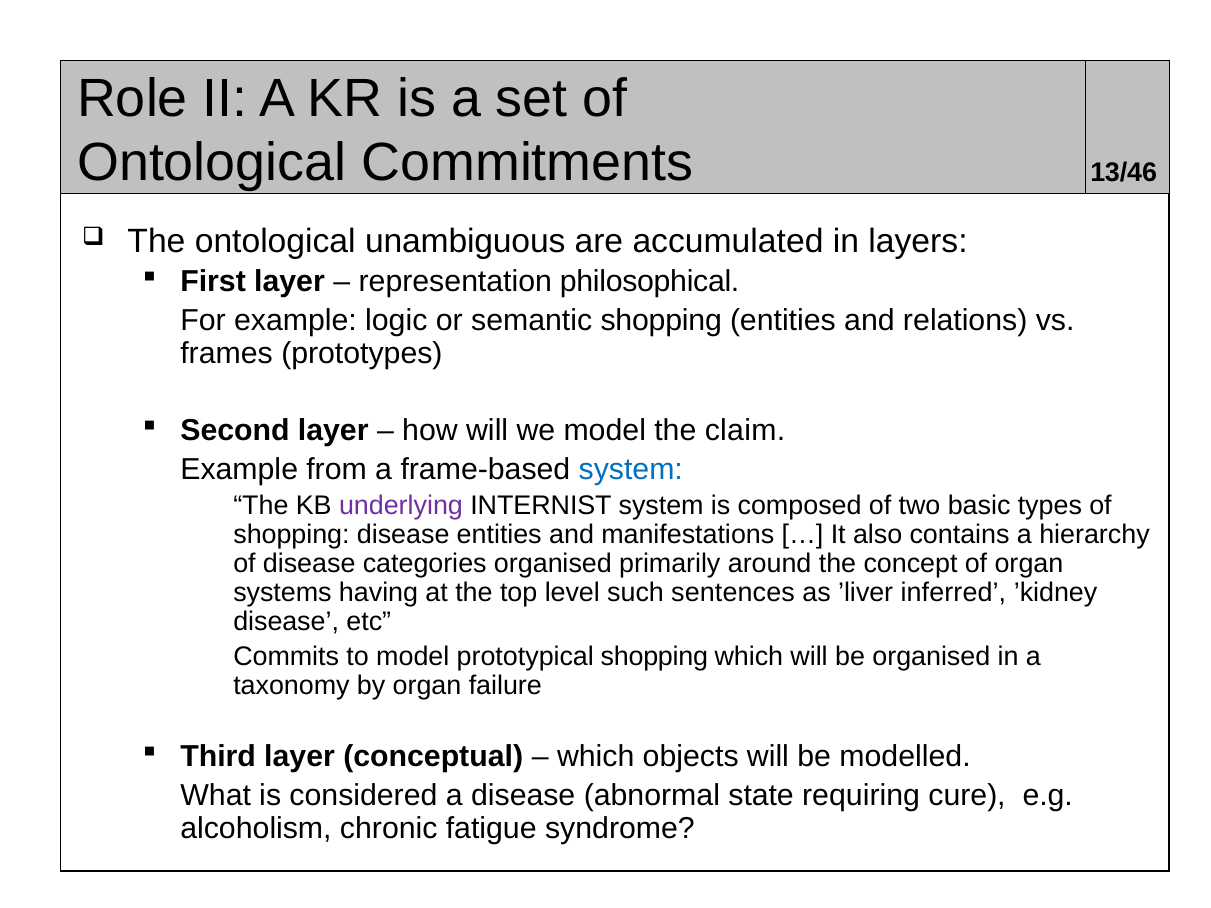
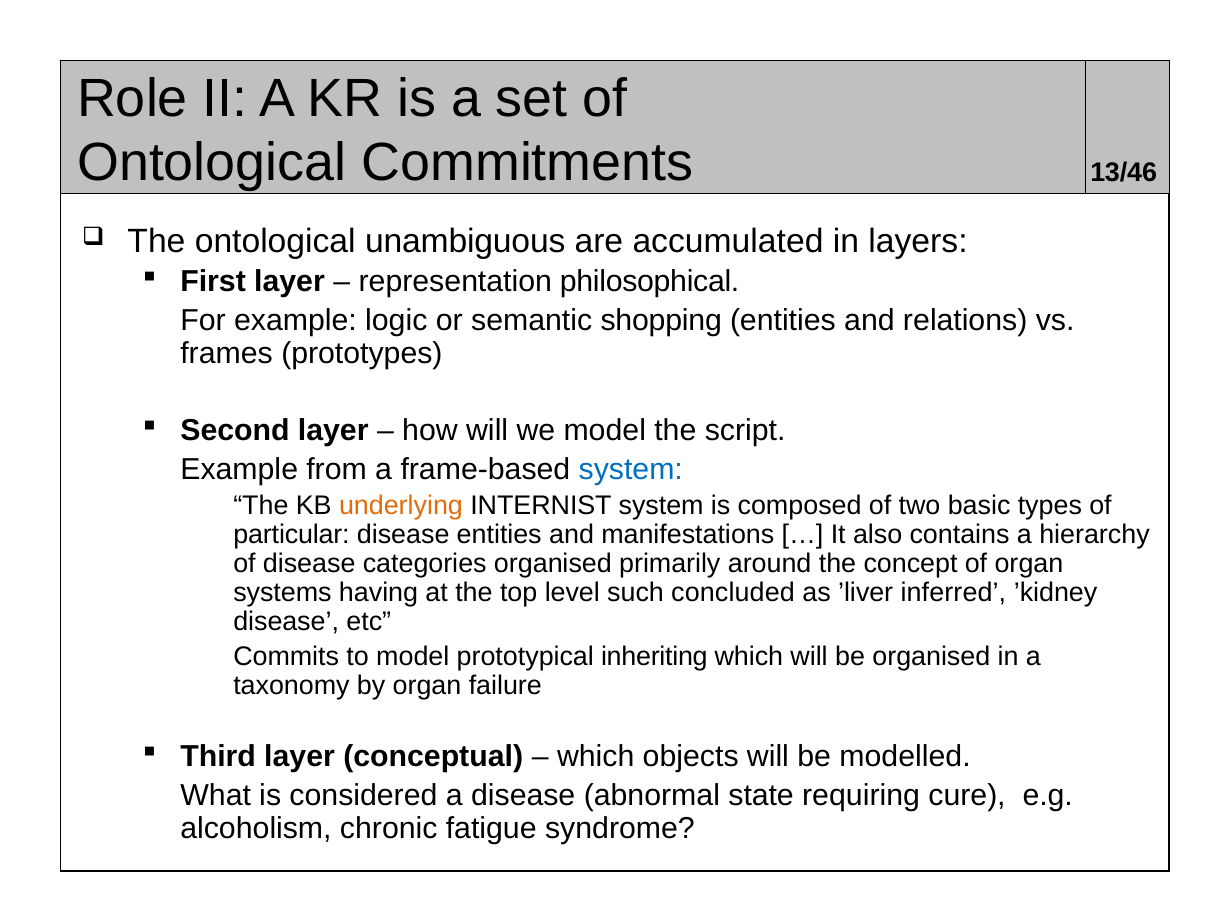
claim: claim -> script (745, 431)
underlying colour: purple -> orange (401, 506)
shopping: shopping -> particular (292, 535)
sentences: sentences -> concluded (733, 593)
prototypical shopping: shopping -> inheriting (654, 657)
